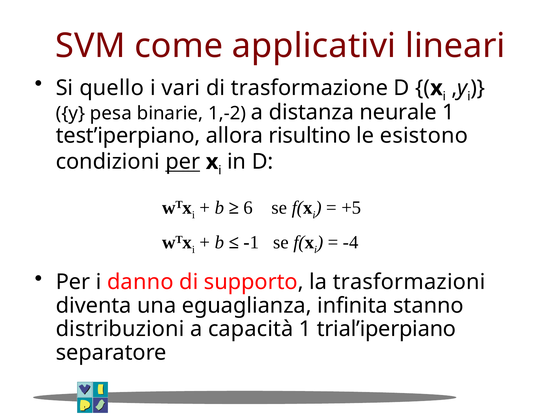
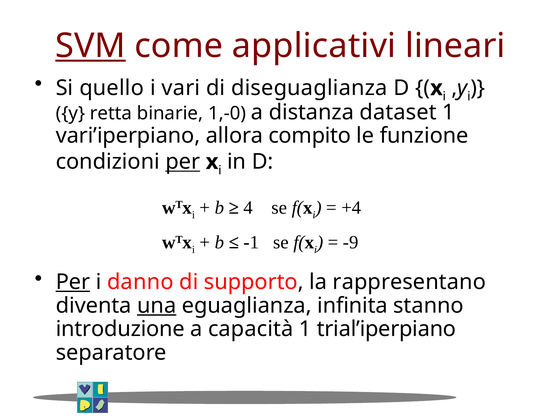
SVM underline: none -> present (90, 46)
trasformazione: trasformazione -> diseguaglianza (309, 88)
pesa: pesa -> retta (111, 113)
1,-2: 1,-2 -> 1,-0 (227, 113)
neurale: neurale -> dataset (398, 112)
test’iperpiano: test’iperpiano -> vari’iperpiano (128, 136)
risultino: risultino -> compito (310, 136)
esistono: esistono -> funzione (424, 136)
6: 6 -> 4 (248, 208)
+5: +5 -> +4 (351, 208)
-4: -4 -> -9 (351, 242)
Per underline: none -> present (73, 282)
trasformazioni: trasformazioni -> rappresentano (409, 282)
una underline: none -> present (157, 305)
distribuzioni: distribuzioni -> introduzione (120, 329)
